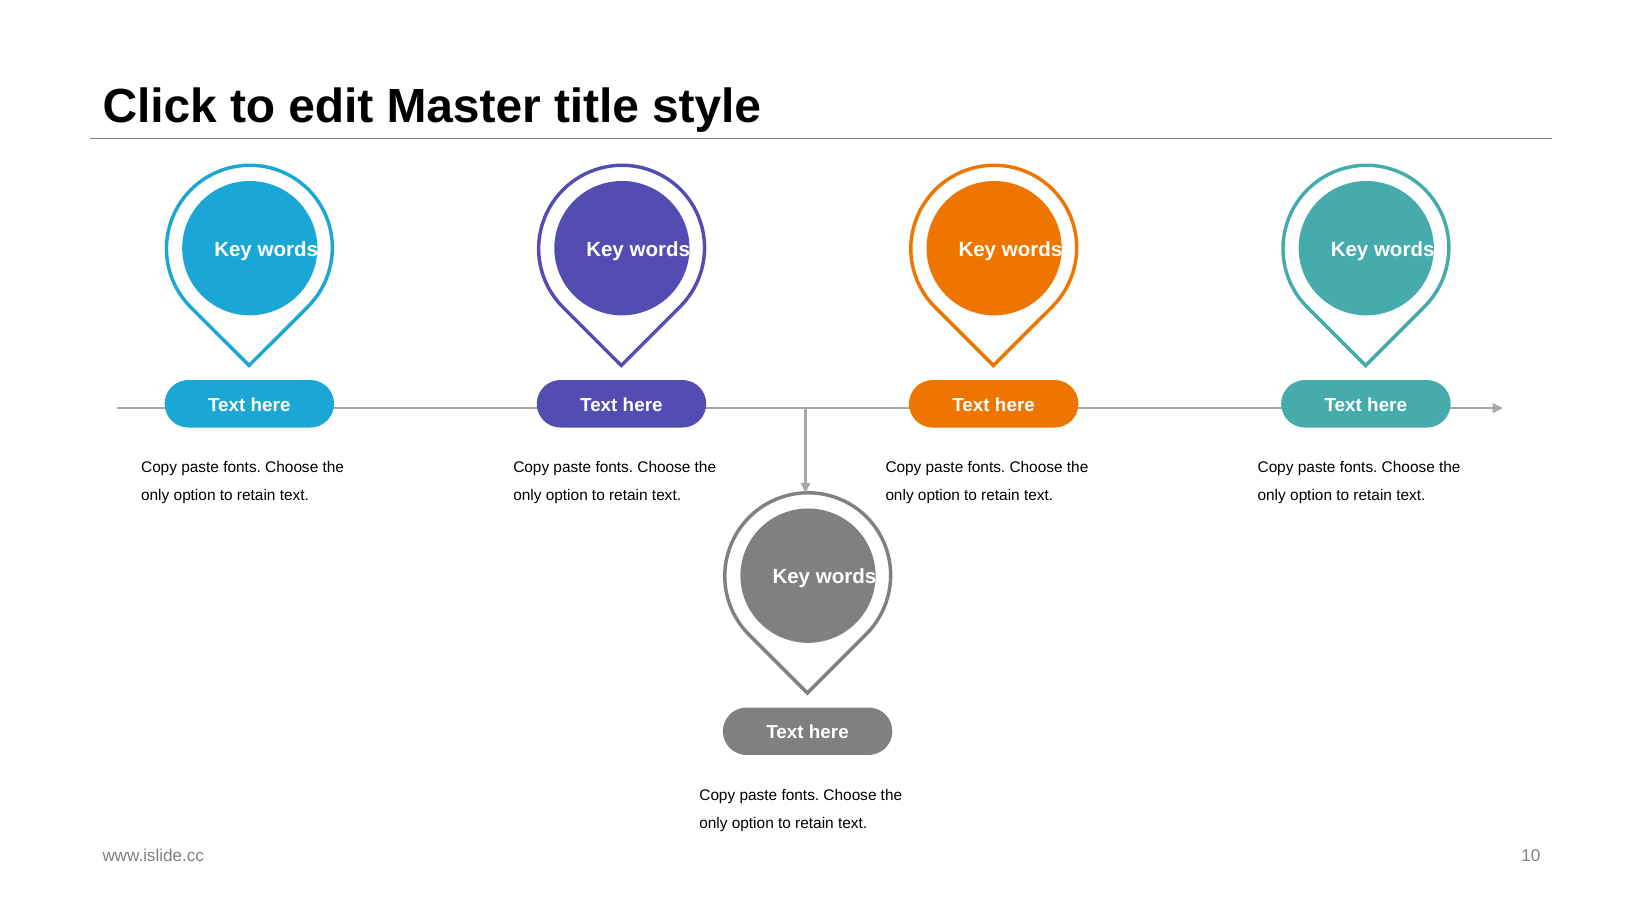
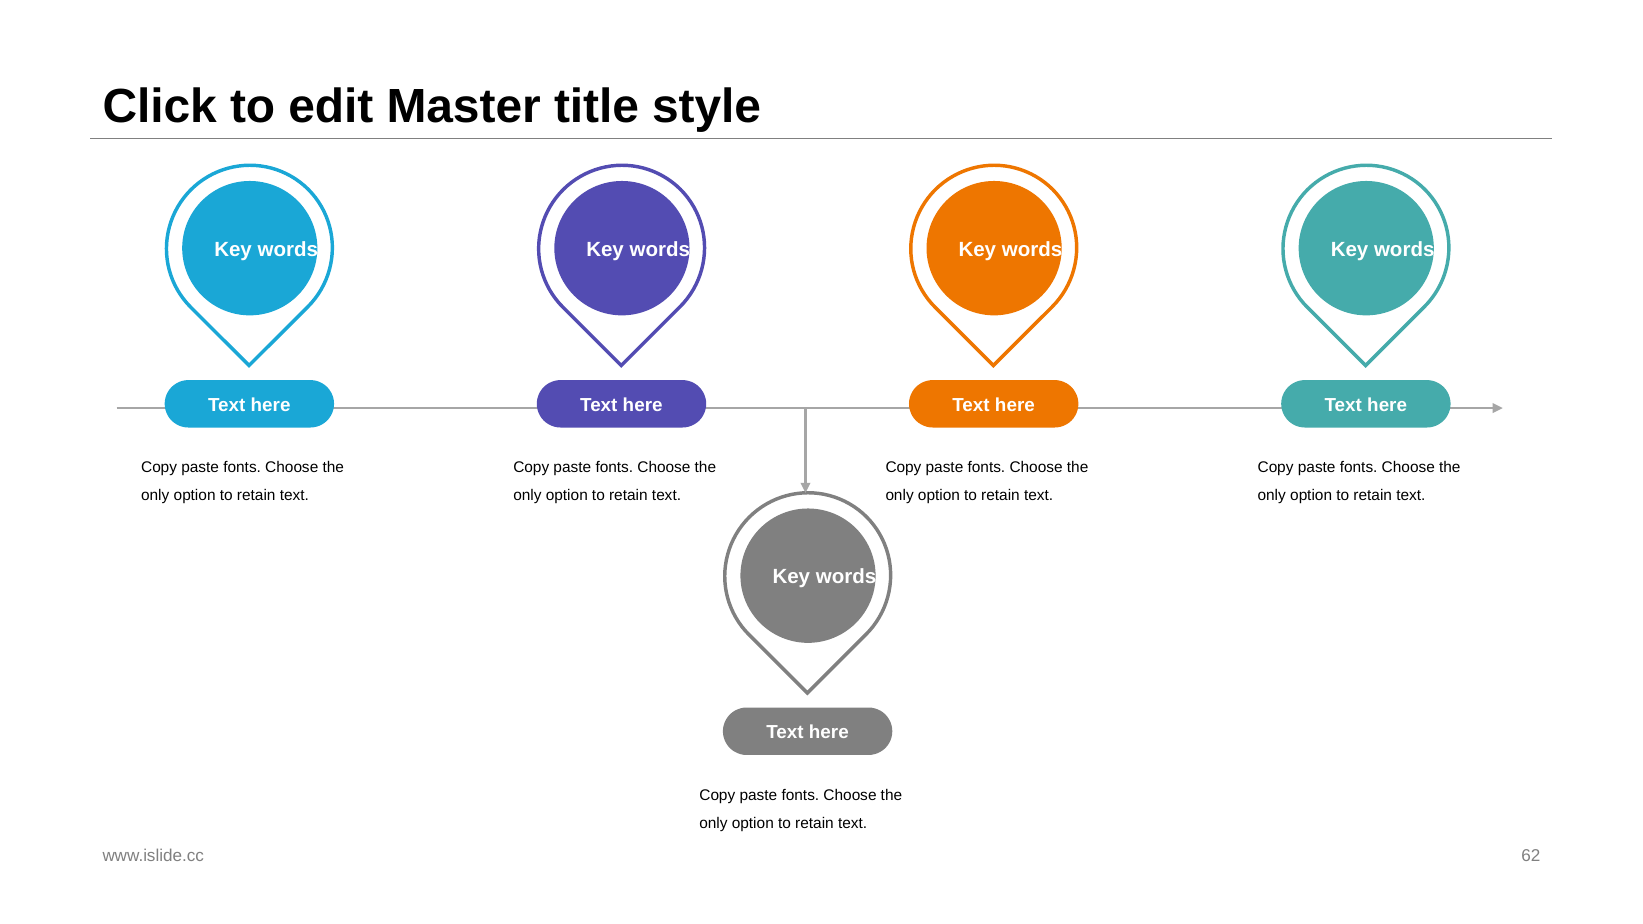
10: 10 -> 62 (1531, 856)
